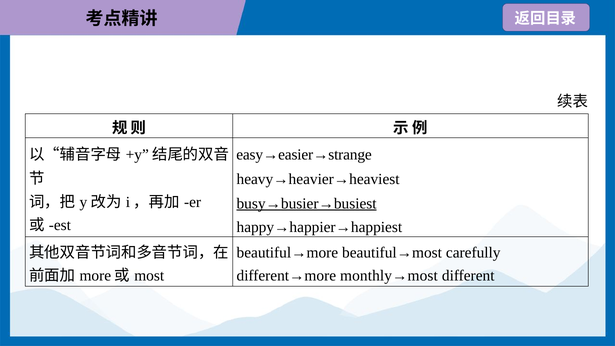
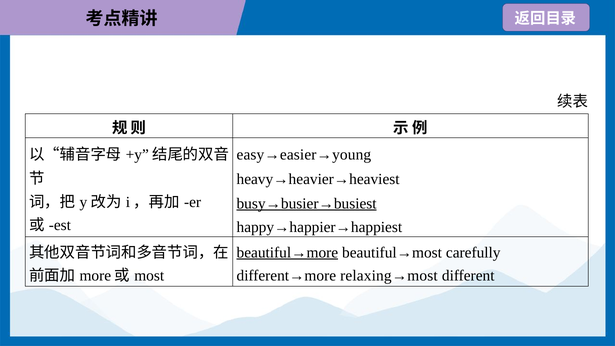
easy→easier→strange: easy→easier→strange -> easy→easier→young (304, 155)
beautiful→more underline: none -> present (287, 252)
monthly→most: monthly→most -> relaxing→most (389, 276)
